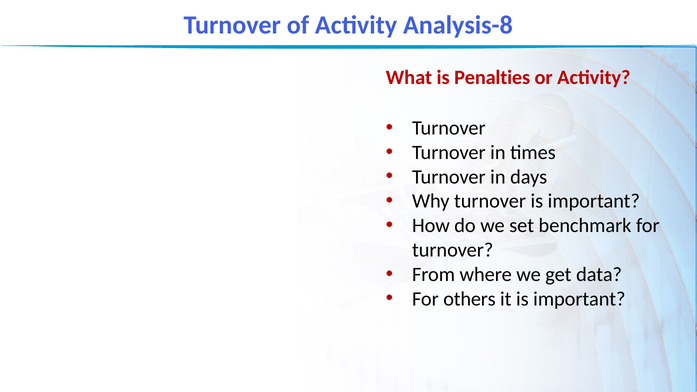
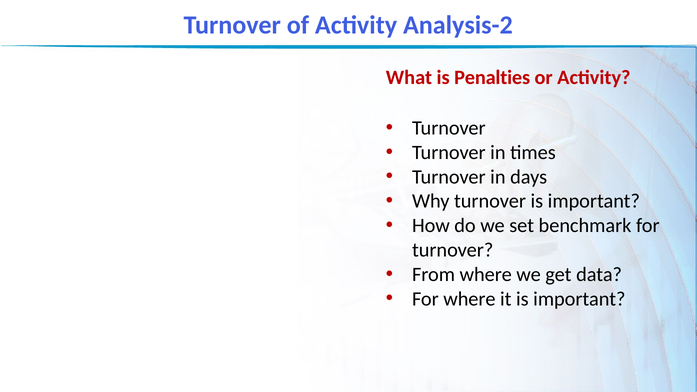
Analysis-8: Analysis-8 -> Analysis-2 (458, 25)
For others: others -> where (469, 299)
